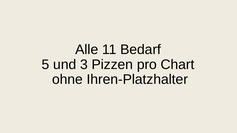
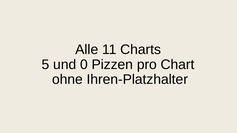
Bedarf: Bedarf -> Charts (141, 50)
3: 3 -> 0 (84, 65)
